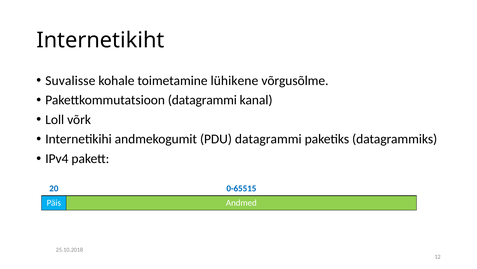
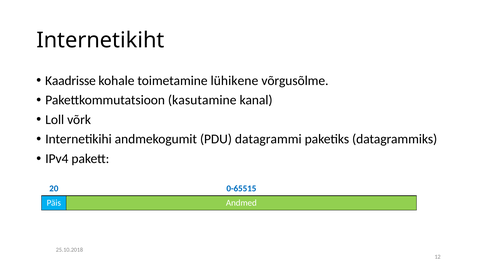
Suvalisse: Suvalisse -> Kaadrisse (70, 80)
Pakettkommutatsioon datagrammi: datagrammi -> kasutamine (202, 100)
